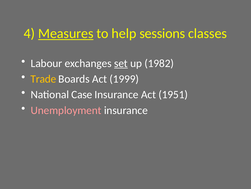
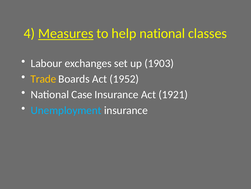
help sessions: sessions -> national (162, 33)
set underline: present -> none (121, 63)
1982: 1982 -> 1903 (159, 63)
1999: 1999 -> 1952 (124, 79)
1951: 1951 -> 1921 (173, 94)
Unemployment colour: pink -> light blue (66, 110)
